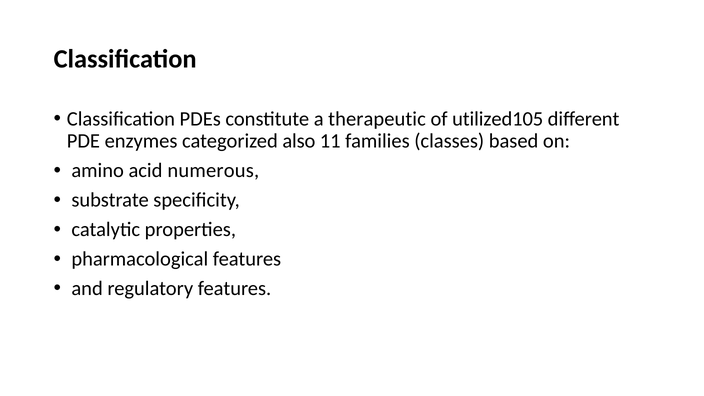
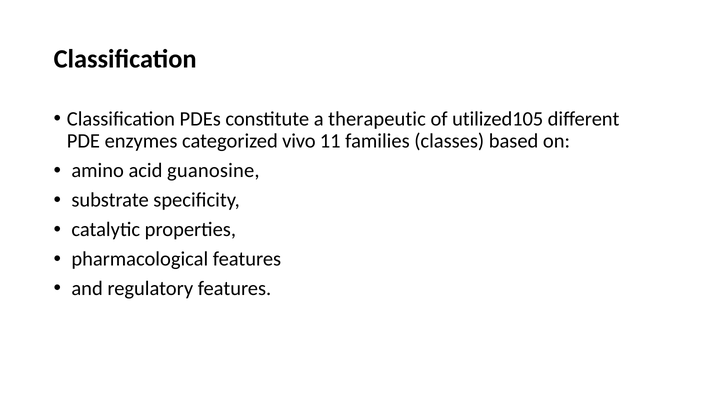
also: also -> vivo (299, 141)
numerous: numerous -> guanosine (213, 171)
